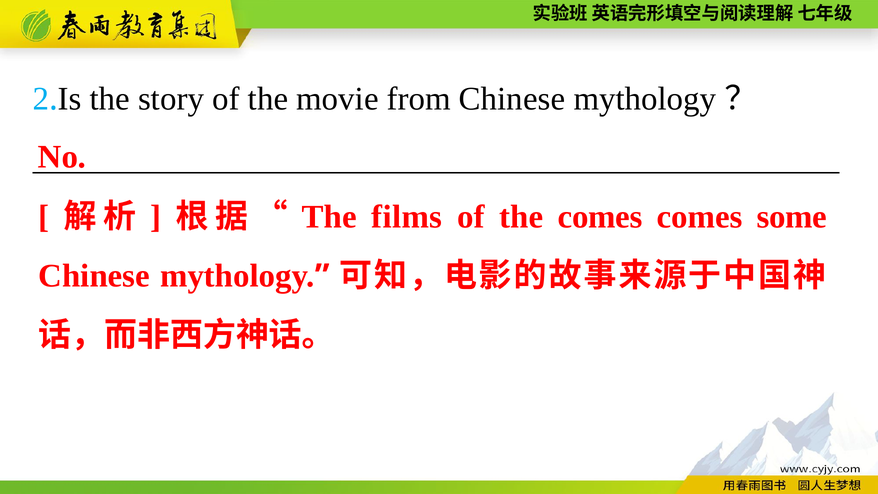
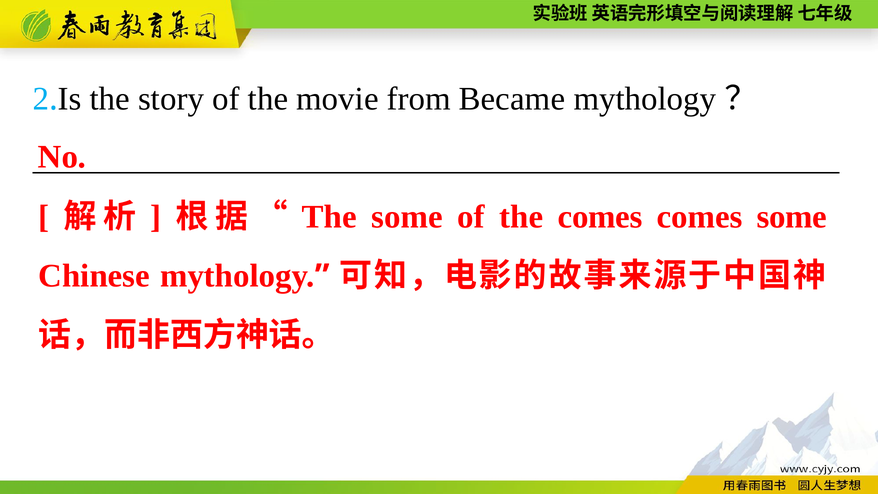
from Chinese: Chinese -> Became (512, 99)
The films: films -> some (407, 217)
